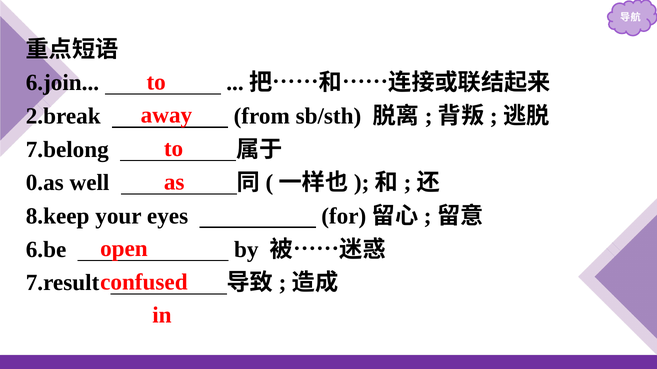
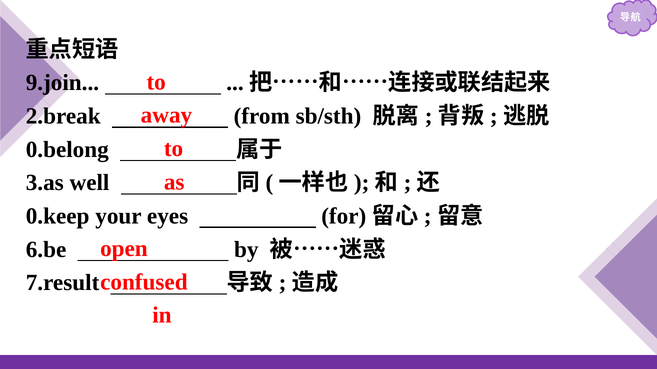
6.join: 6.join -> 9.join (62, 83)
7.belong: 7.belong -> 0.belong (67, 150)
0.as: 0.as -> 3.as (45, 183)
8.keep: 8.keep -> 0.keep (58, 216)
